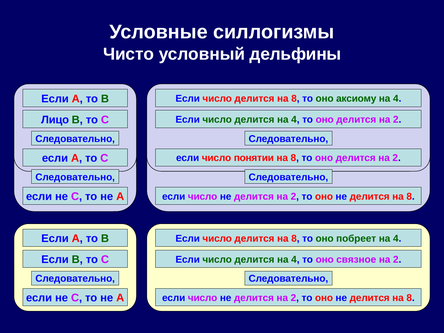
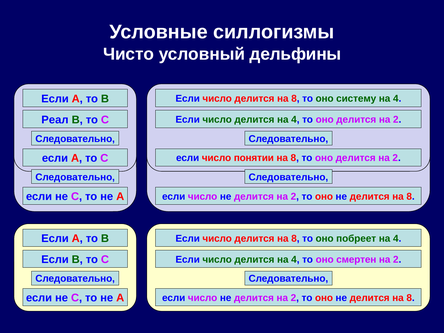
аксиому: аксиому -> систему (356, 99)
Лицо: Лицо -> Реал (55, 120)
связное: связное -> смертен (356, 259)
